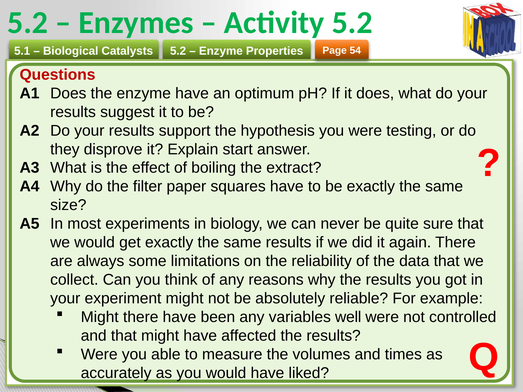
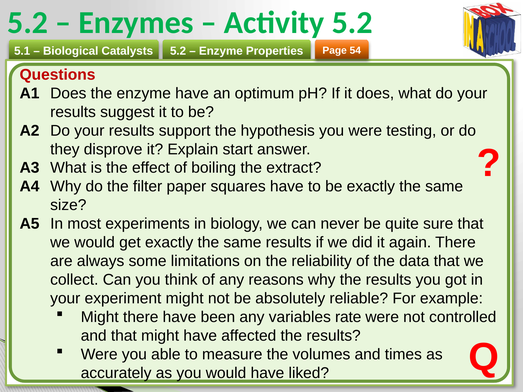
well: well -> rate (348, 317)
